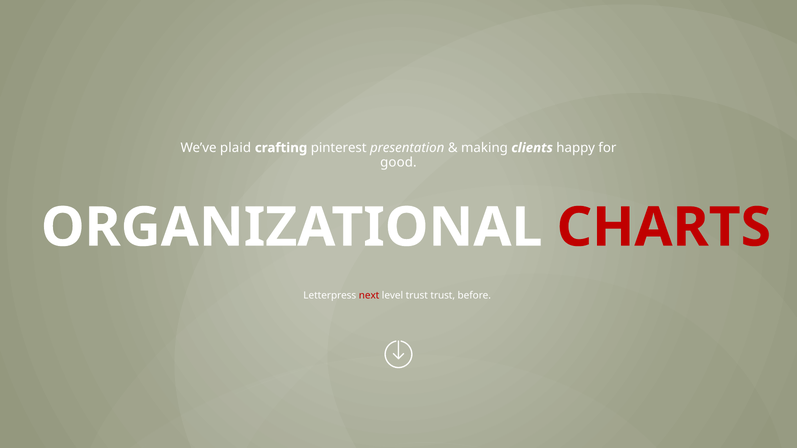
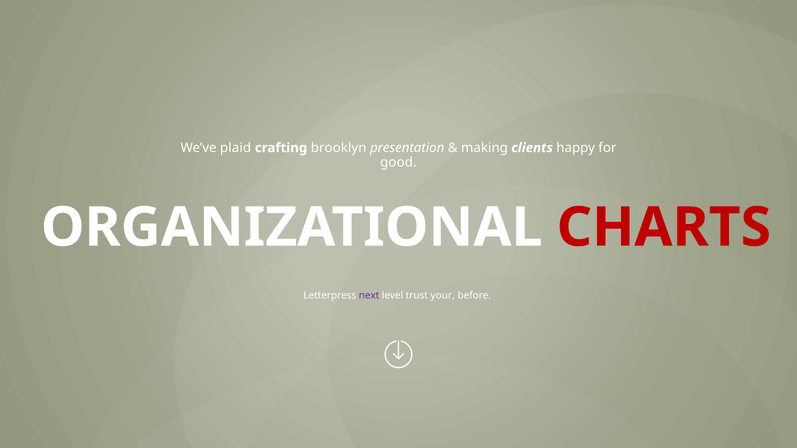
pinterest: pinterest -> brooklyn (339, 148)
next colour: red -> purple (369, 296)
trust trust: trust -> your (443, 296)
